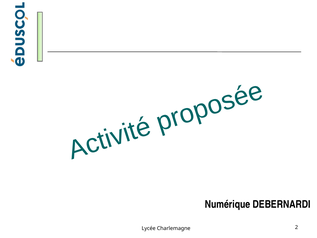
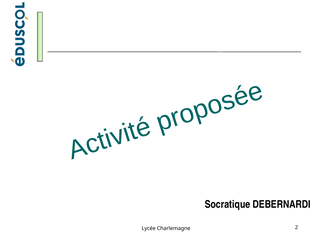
Numérique: Numérique -> Socratique (228, 204)
